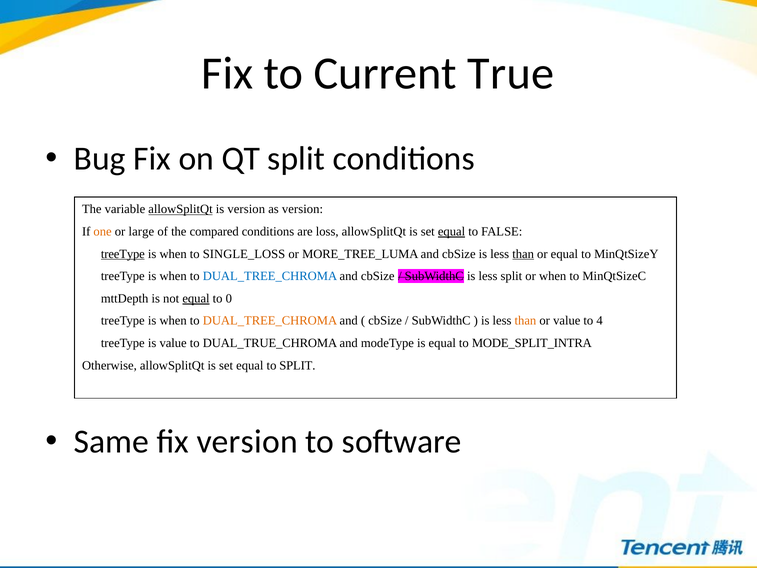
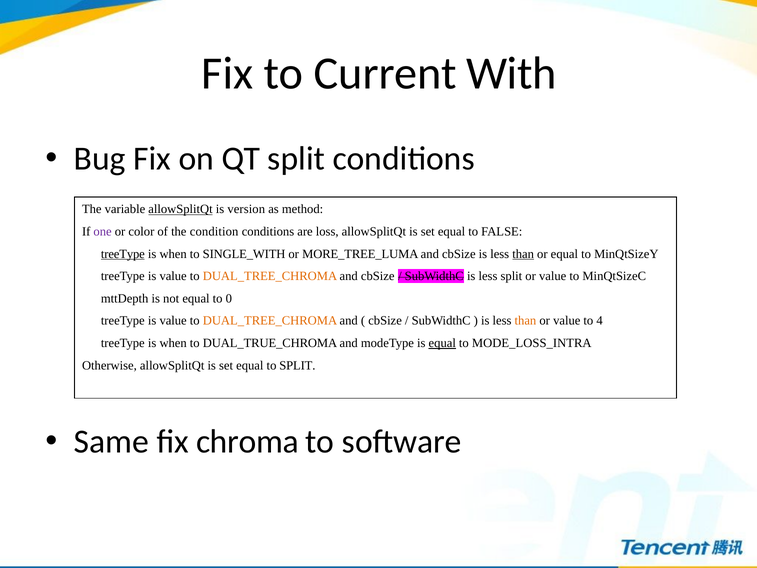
True: True -> With (511, 73)
as version: version -> method (303, 209)
one colour: orange -> purple (103, 232)
large: large -> color (141, 232)
compared: compared -> condition (214, 232)
equal underline: present -> none (452, 232)
SINGLE_LOSS: SINGLE_LOSS -> SINGLE_WITH (244, 254)
when: when -> value (173, 276)
DUAL_TREE_CHROMA colour: blue -> orange (270, 276)
when: when -> value (553, 276)
equal underline: present -> none (196, 298)
when: when -> value (173, 321)
value: value -> when (173, 343)
equal underline: none -> present (442, 343)
MODE_SPLIT_INTRA: MODE_SPLIT_INTRA -> MODE_LOSS_INTRA (532, 343)
fix version: version -> chroma (247, 442)
